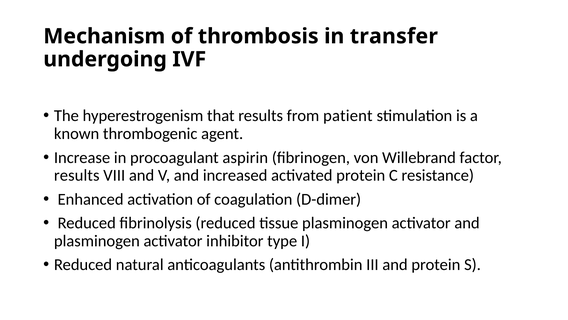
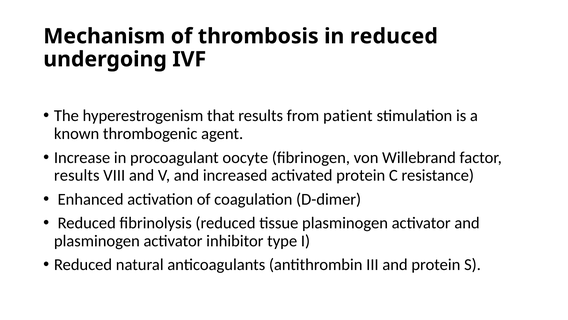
in transfer: transfer -> reduced (394, 36)
aspirin: aspirin -> oocyte (245, 157)
